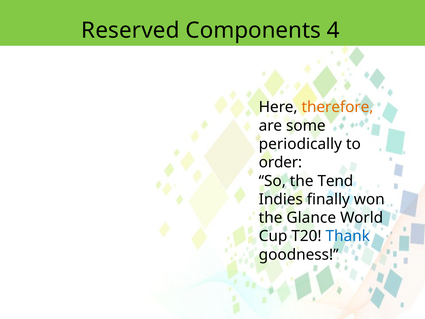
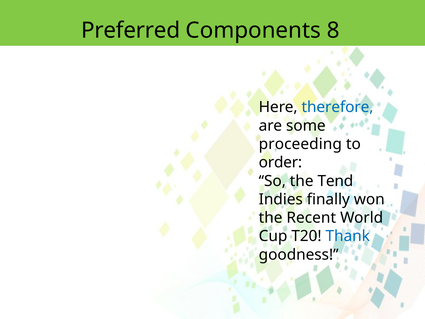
Reserved: Reserved -> Preferred (131, 30)
4: 4 -> 8 (333, 30)
therefore colour: orange -> blue (337, 107)
periodically: periodically -> proceeding (300, 144)
Glance: Glance -> Recent (311, 218)
